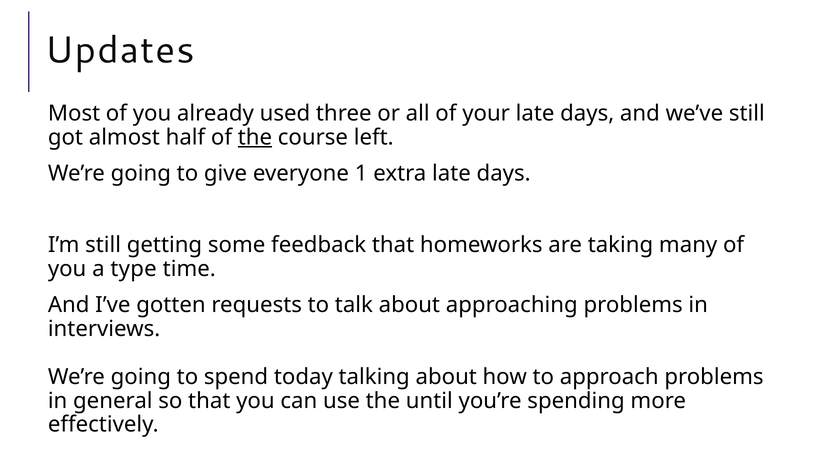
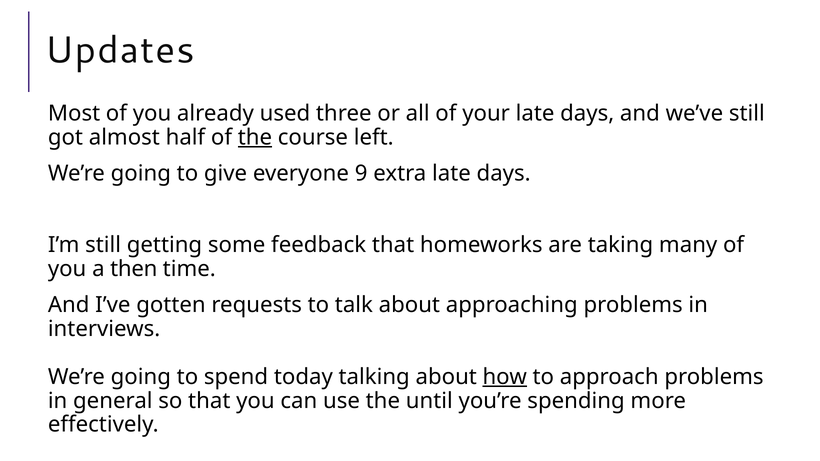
1: 1 -> 9 (361, 173)
type: type -> then (134, 269)
how underline: none -> present (505, 377)
